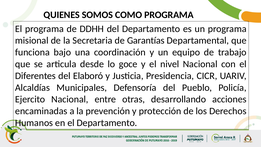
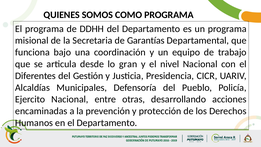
goce: goce -> gran (128, 64)
Elaboró: Elaboró -> Gestión (88, 76)
